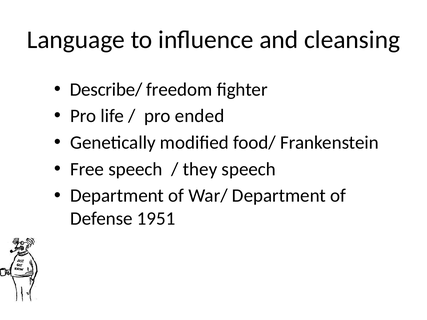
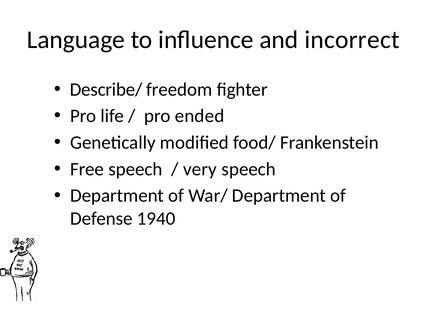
cleansing: cleansing -> incorrect (352, 40)
they: they -> very (200, 169)
1951: 1951 -> 1940 (156, 219)
